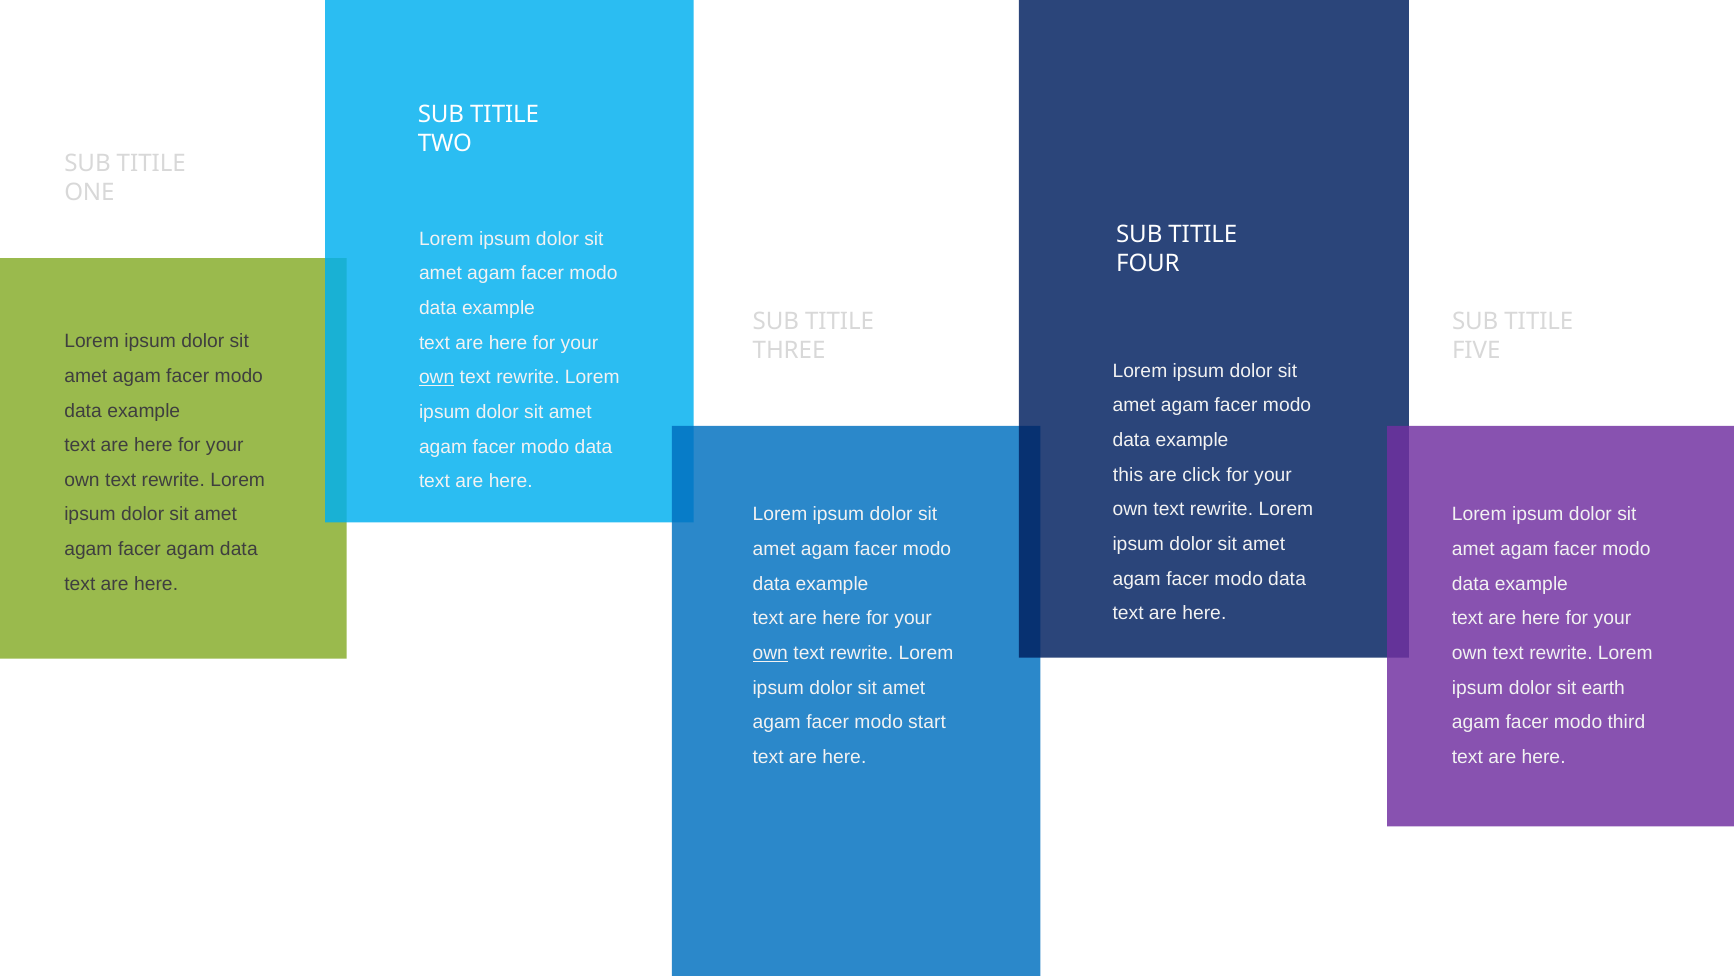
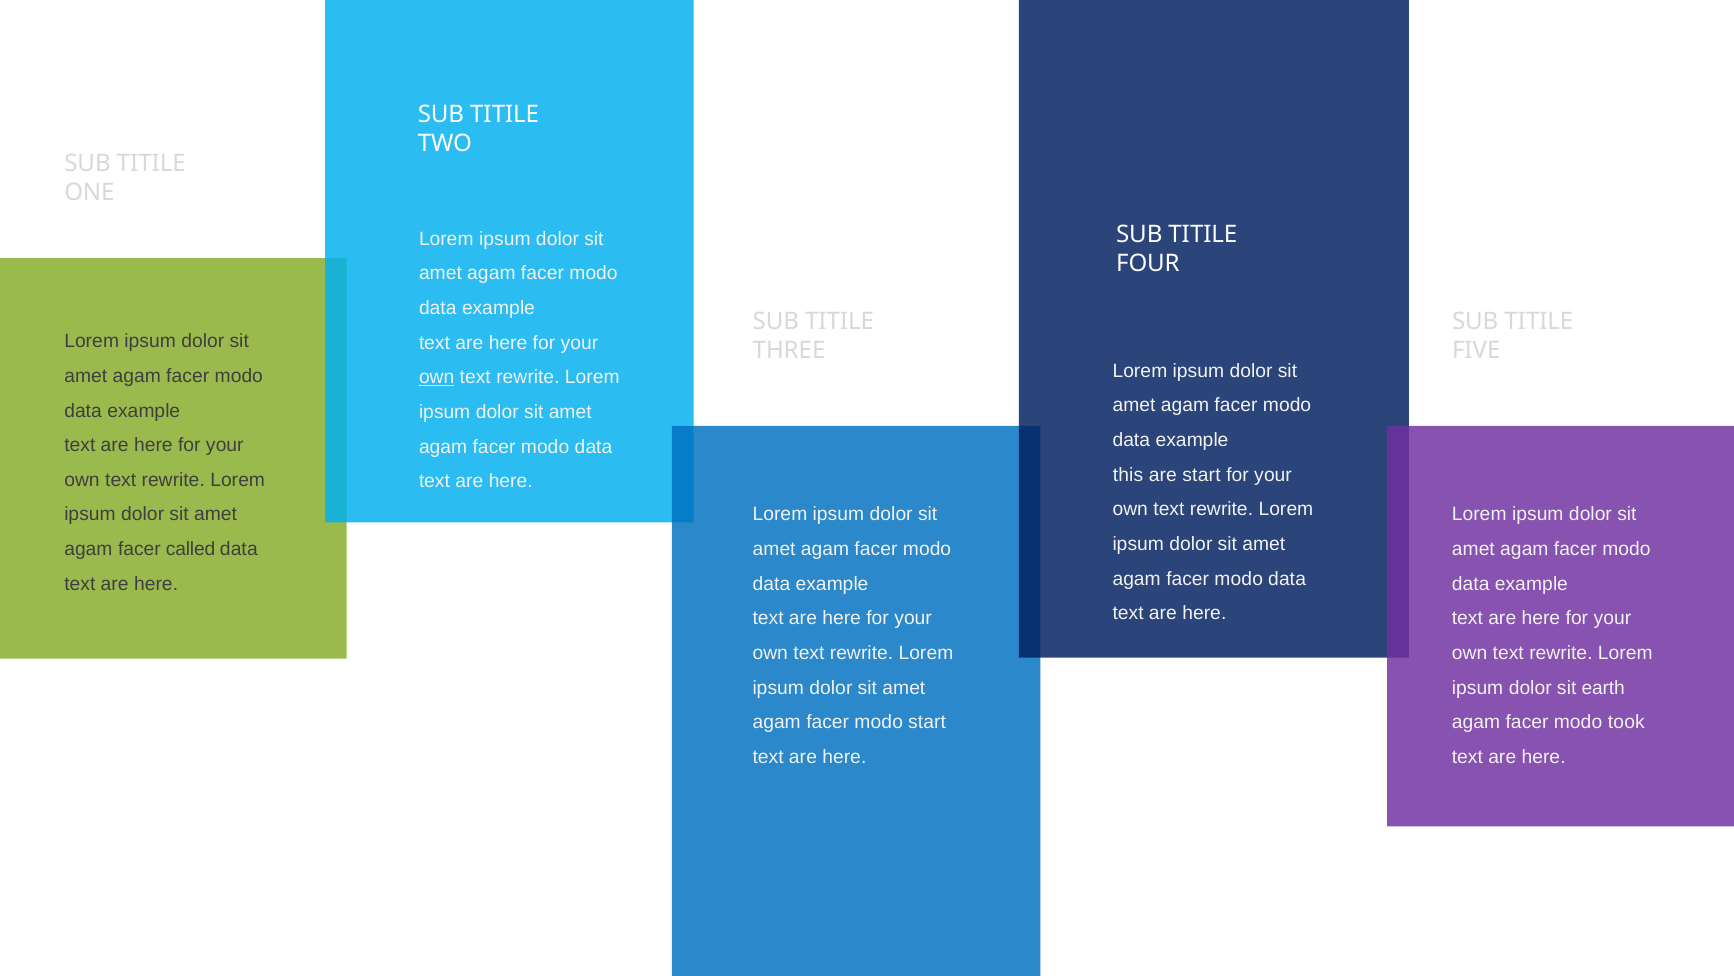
are click: click -> start (1201, 475)
facer agam: agam -> called (191, 549)
own underline: present -> none (770, 653)
third: third -> took (1626, 722)
